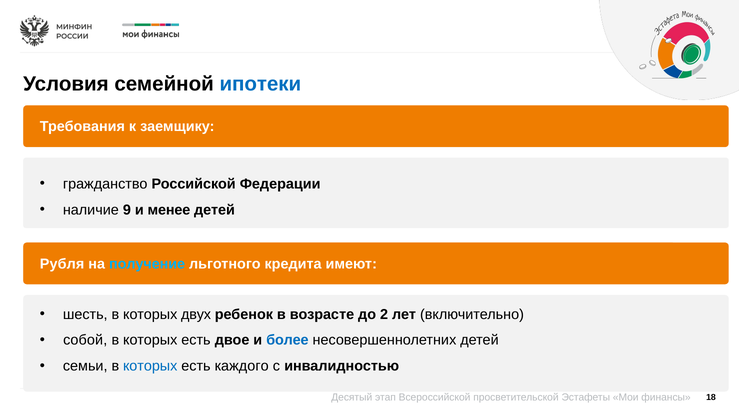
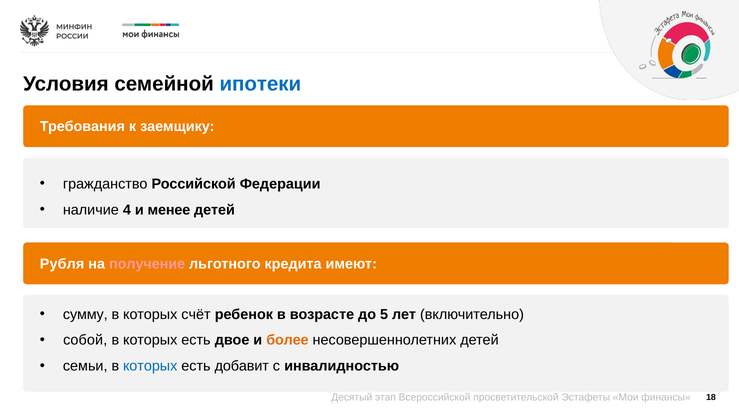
9: 9 -> 4 (127, 210)
получение colour: light blue -> pink (147, 264)
шесть: шесть -> сумму (85, 314)
двух: двух -> счёт (196, 314)
2: 2 -> 5 (384, 314)
более colour: blue -> orange (287, 340)
каждого: каждого -> добавит (242, 366)
